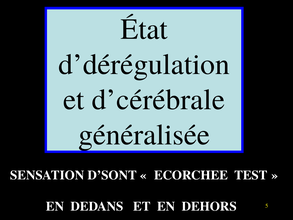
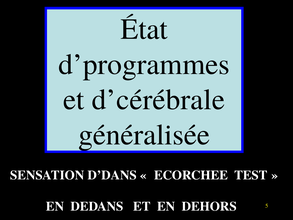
d’dérégulation: d’dérégulation -> d’programmes (144, 64)
D’SONT: D’SONT -> D’DANS (112, 175)
